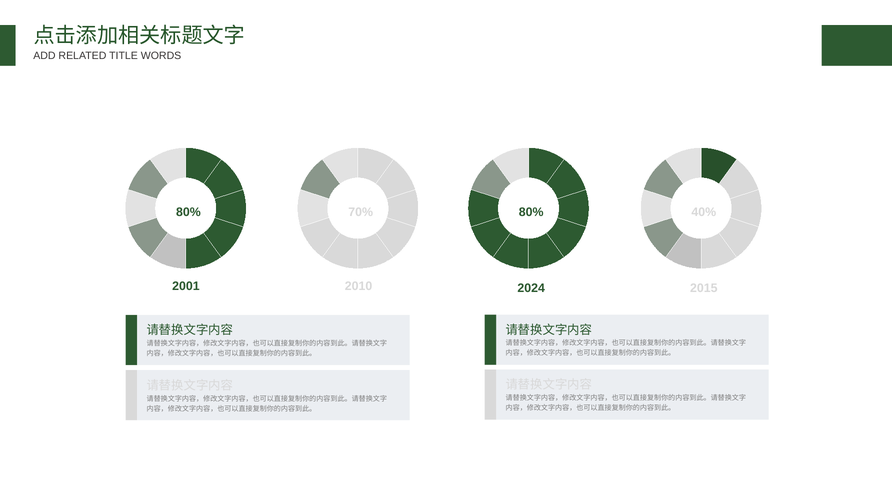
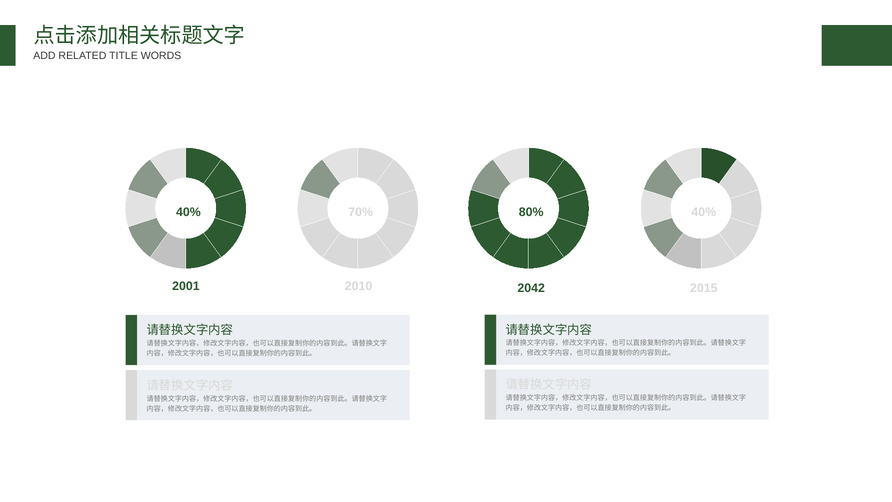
80%: 80% -> 40% (188, 212)
2024: 2024 -> 2042 (531, 288)
